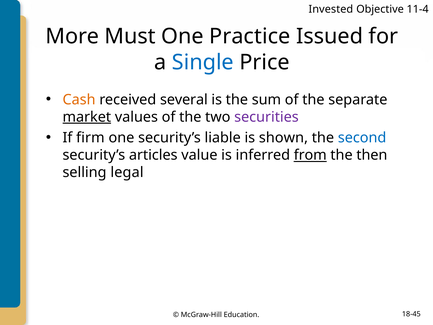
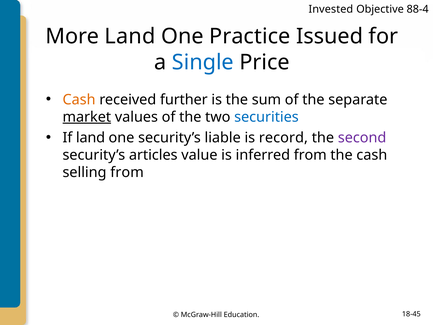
11-4: 11-4 -> 88-4 (418, 9)
More Must: Must -> Land (130, 36)
several: several -> further (184, 100)
securities colour: purple -> blue (266, 117)
If firm: firm -> land (91, 138)
shown: shown -> record (283, 138)
second colour: blue -> purple (362, 138)
from underline: present -> none (310, 155)
the then: then -> cash (372, 155)
selling legal: legal -> from (127, 172)
